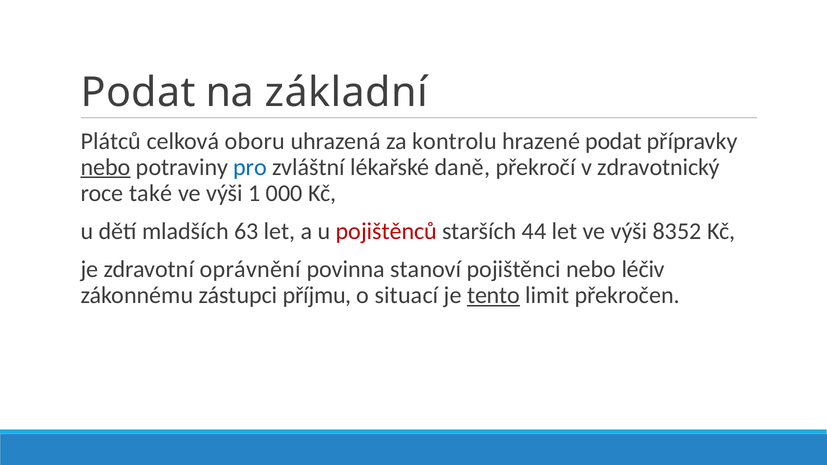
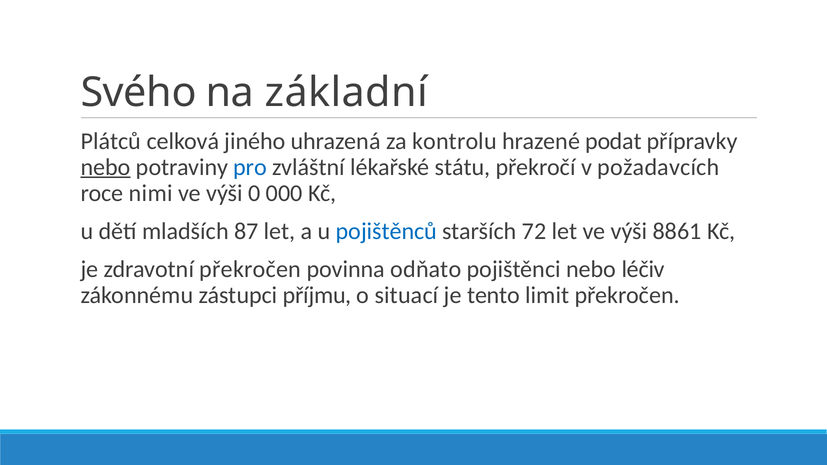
Podat: Podat -> Svého (139, 93)
oboru: oboru -> jiného (255, 141)
daně: daně -> státu (462, 167)
zdravotnický: zdravotnický -> požadavcích (658, 167)
také: také -> nimi (151, 193)
1: 1 -> 0 (254, 193)
63: 63 -> 87 (246, 231)
pojištěnců colour: red -> blue (386, 231)
44: 44 -> 72 (534, 231)
8352: 8352 -> 8861 (677, 231)
zdravotní oprávnění: oprávnění -> překročen (250, 269)
stanoví: stanoví -> odňato (426, 269)
tento underline: present -> none (494, 295)
